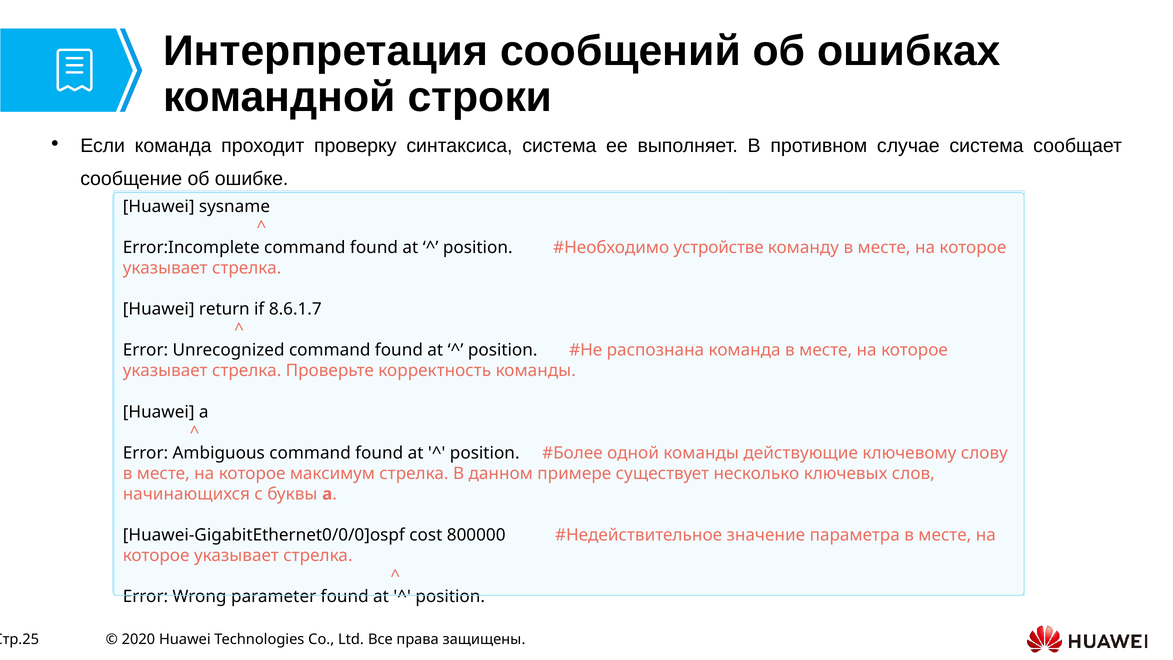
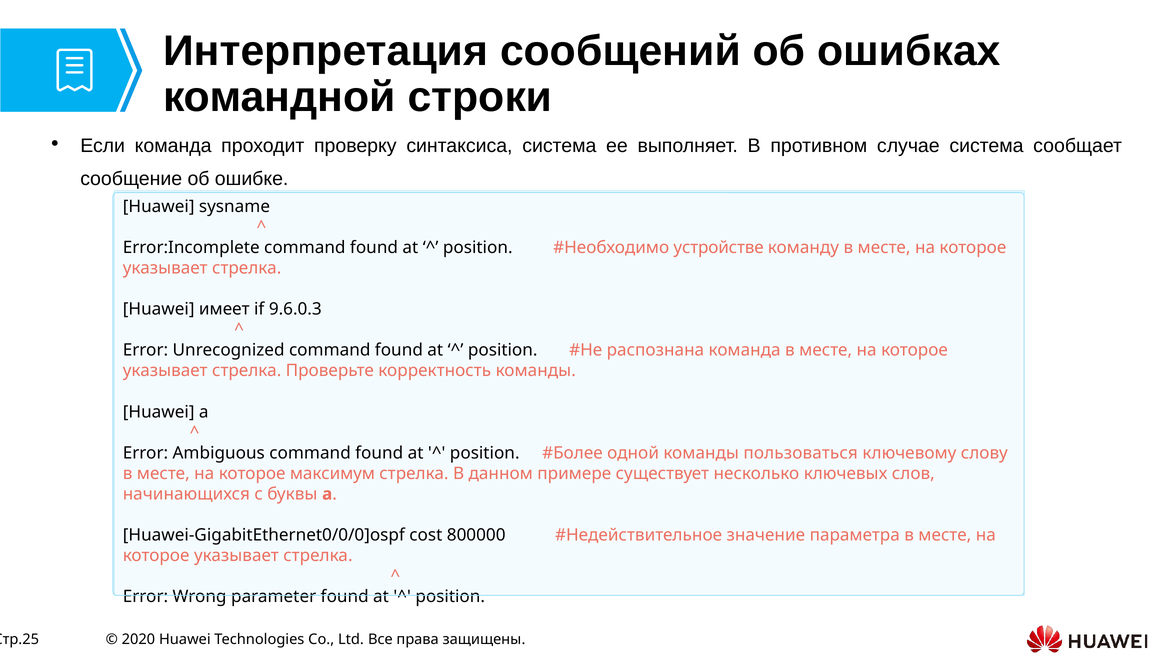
return: return -> имеет (224, 309)
8.6.1.7: 8.6.1.7 -> 9.6.0.3 (295, 309)
действующие: действующие -> пользоваться (801, 453)
